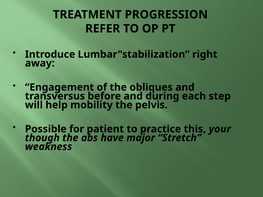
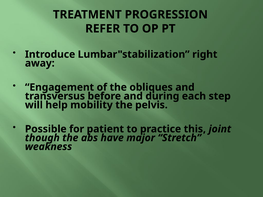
your: your -> joint (220, 129)
